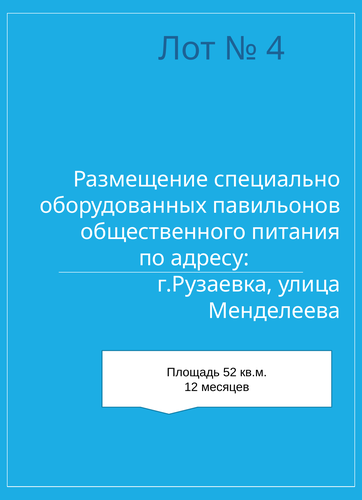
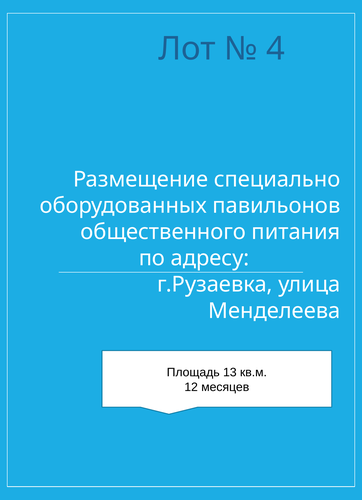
52: 52 -> 13 (230, 372)
